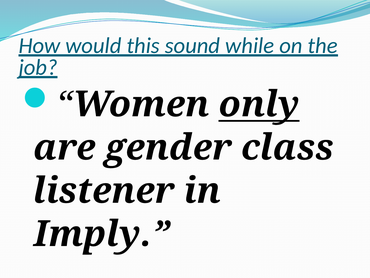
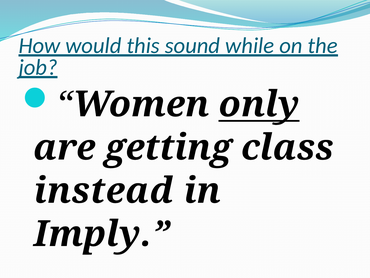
gender: gender -> getting (168, 147)
listener: listener -> instead (104, 191)
